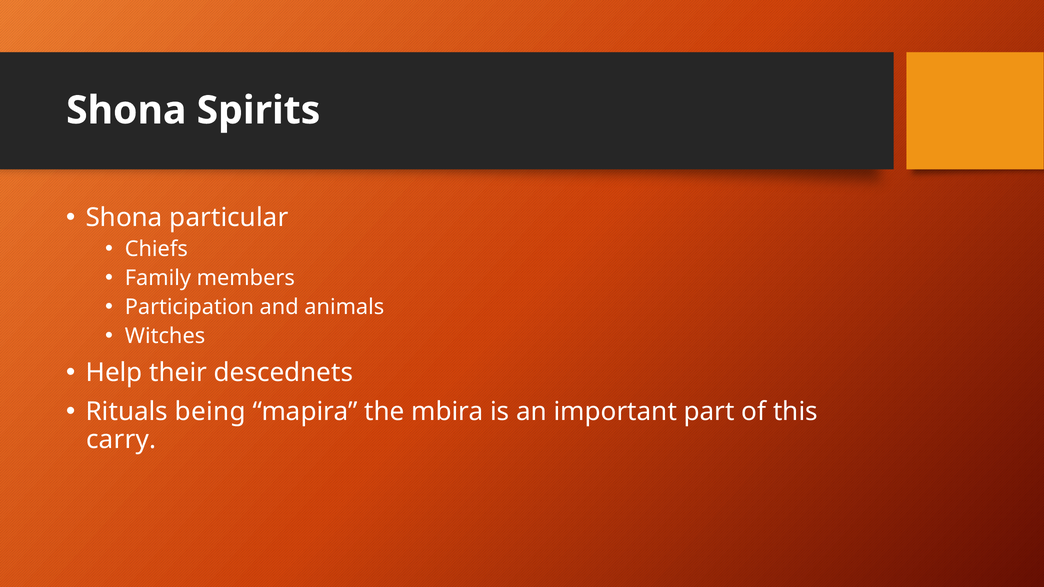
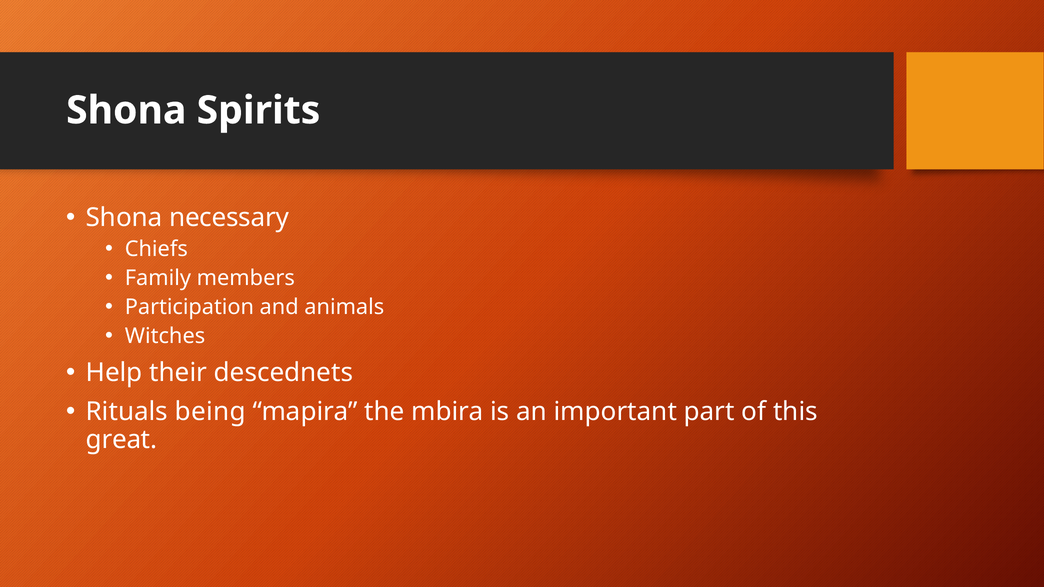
particular: particular -> necessary (229, 218)
carry: carry -> great (121, 440)
